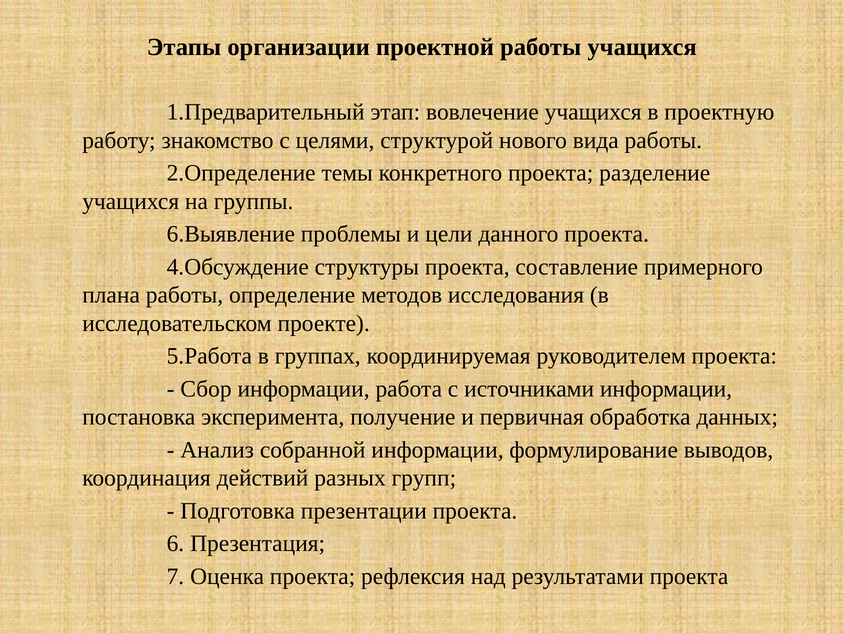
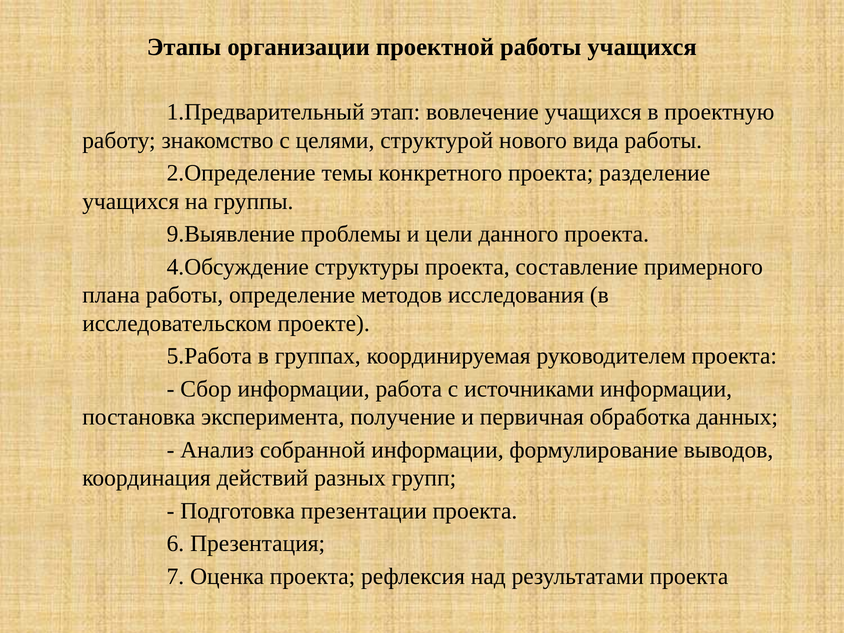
6.Выявление: 6.Выявление -> 9.Выявление (231, 234)
